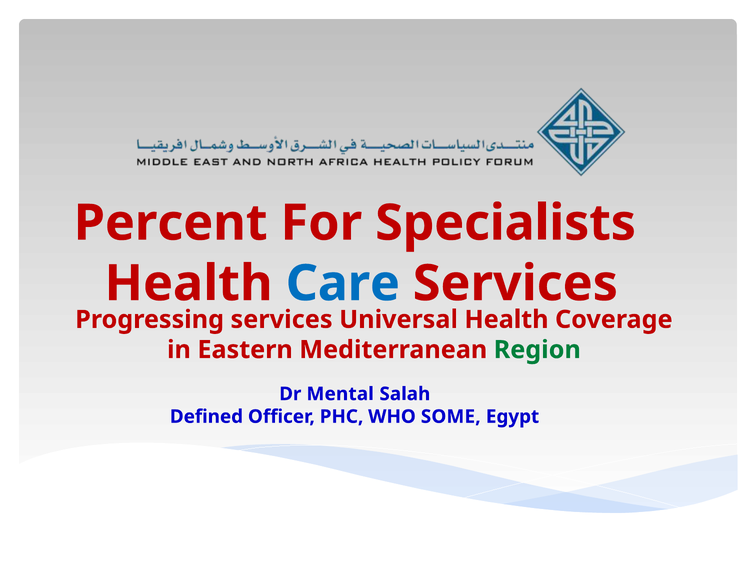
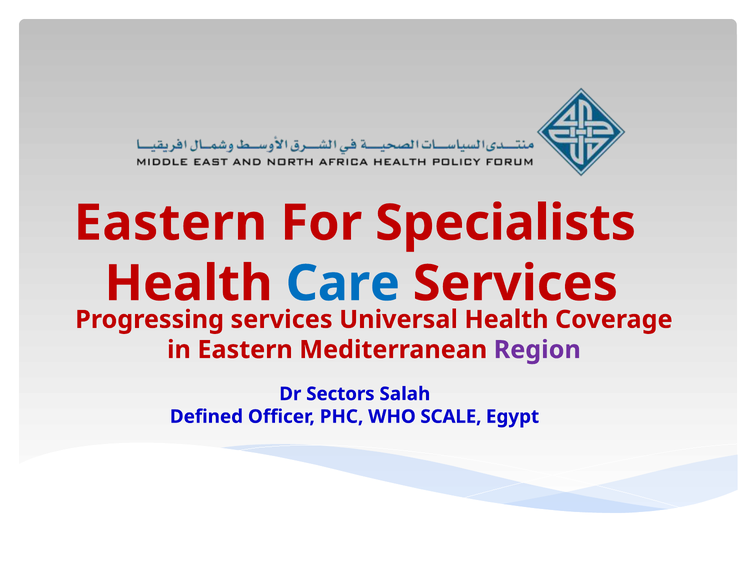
Percent: Percent -> Eastern (170, 223)
Region colour: green -> purple (537, 349)
Mental: Mental -> Sectors (340, 393)
SOME: SOME -> SCALE (451, 416)
